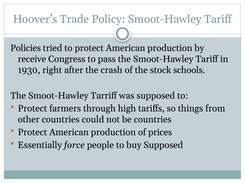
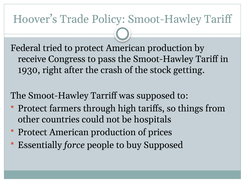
Policies: Policies -> Federal (26, 48)
schools: schools -> getting (189, 70)
be countries: countries -> hospitals (153, 120)
